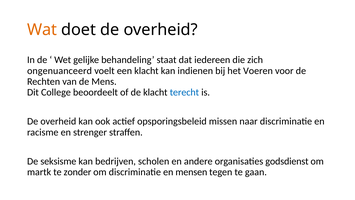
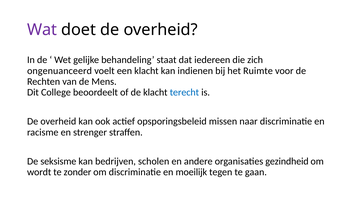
Wat colour: orange -> purple (42, 30)
Voeren: Voeren -> Ruimte (258, 71)
godsdienst: godsdienst -> gezindheid (287, 161)
martk: martk -> wordt (39, 172)
mensen: mensen -> moeilijk (191, 172)
